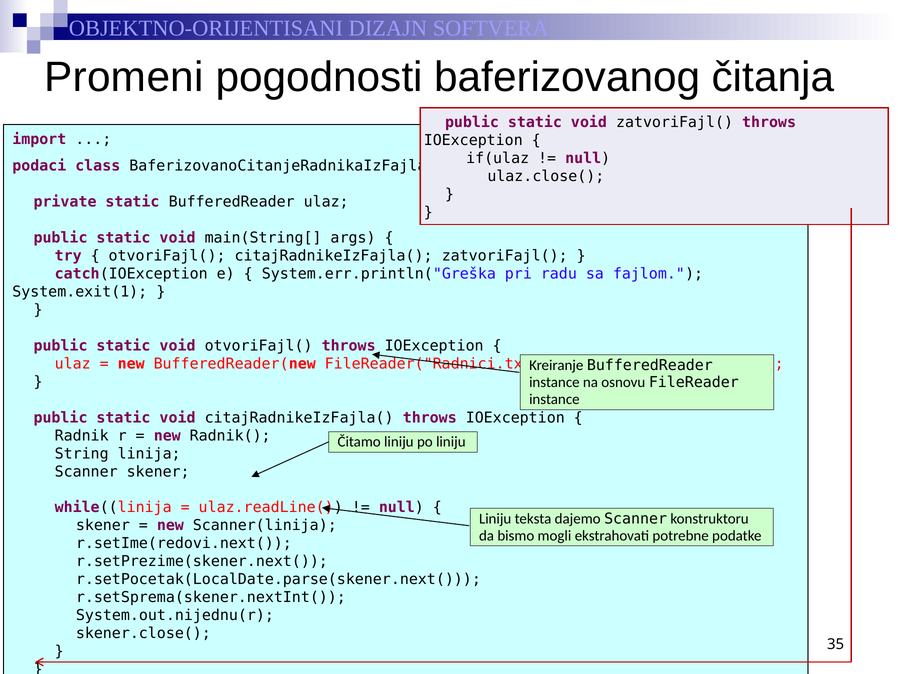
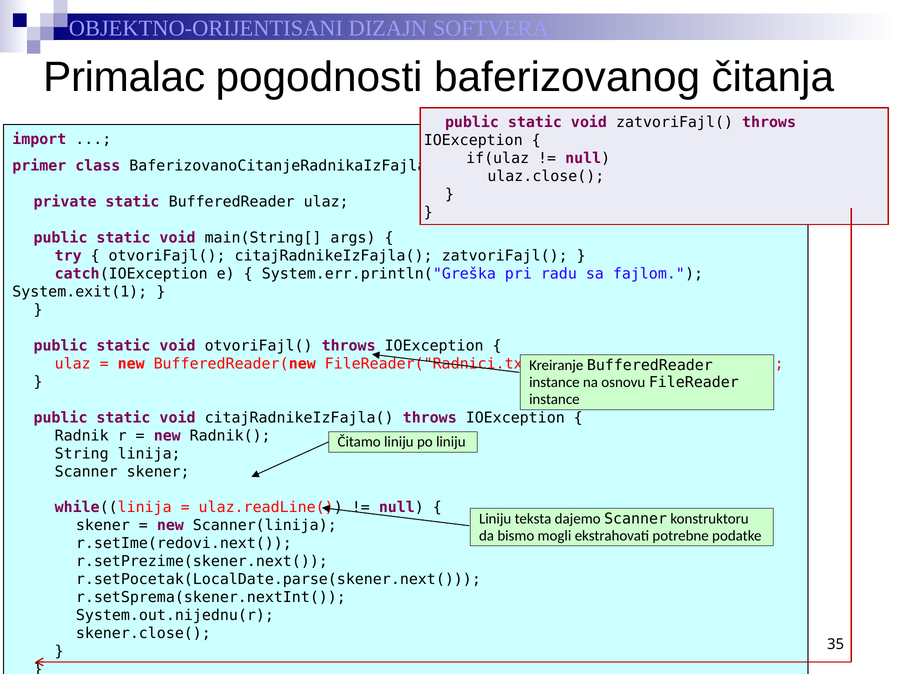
Promeni: Promeni -> Primalac (124, 77)
podaci: podaci -> primer (39, 166)
